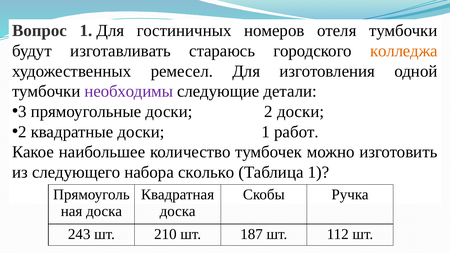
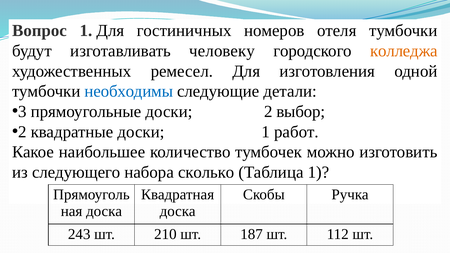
стараюсь: стараюсь -> человеку (222, 51)
необходимы colour: purple -> blue (129, 91)
доски: доски -> выбор (301, 112)
